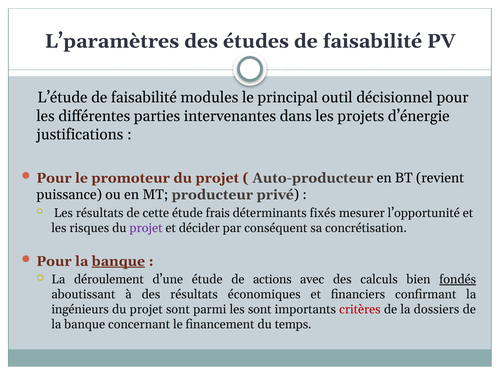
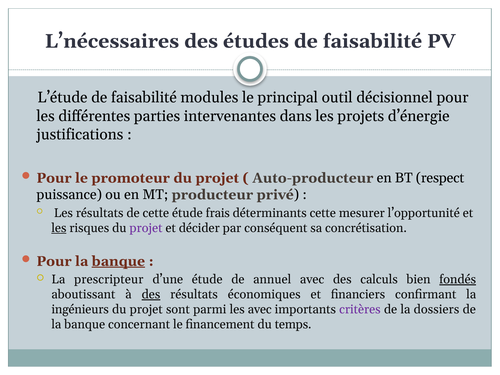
L’paramètres: L’paramètres -> L’nécessaires (112, 41)
revient: revient -> respect (440, 178)
déterminants fixés: fixés -> cette (323, 213)
les underline: none -> present (59, 228)
déroulement: déroulement -> prescripteur (109, 279)
actions: actions -> annuel (272, 279)
des underline: none -> present (151, 294)
les sont: sont -> avec (260, 309)
critères colour: red -> purple (360, 309)
